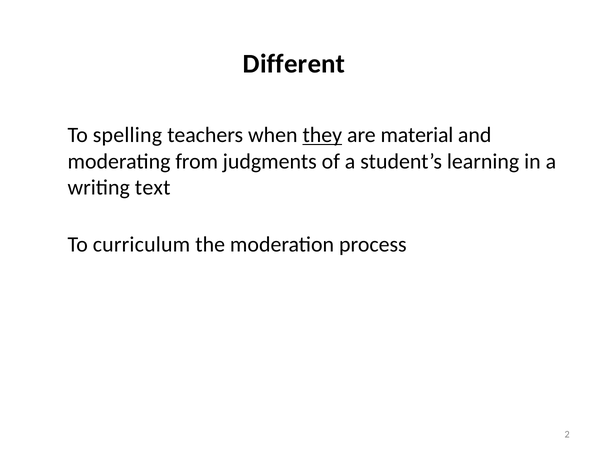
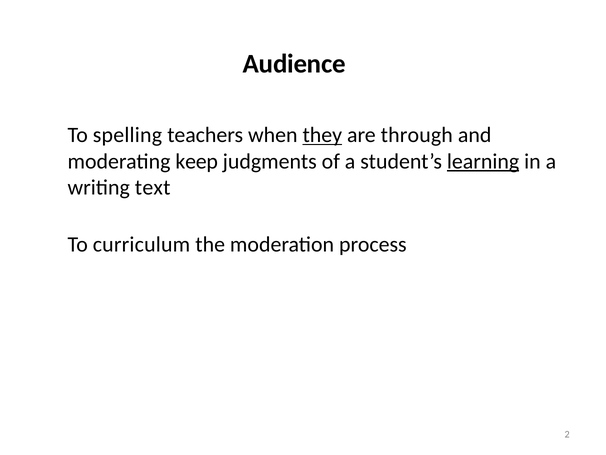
Different: Different -> Audience (294, 64)
material: material -> through (417, 135)
from: from -> keep (197, 161)
learning underline: none -> present (483, 161)
